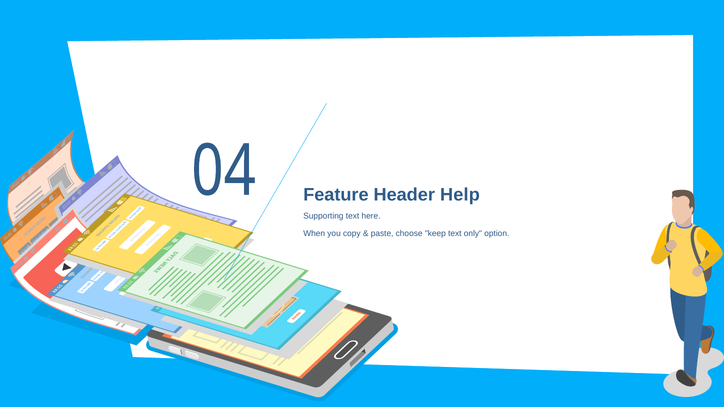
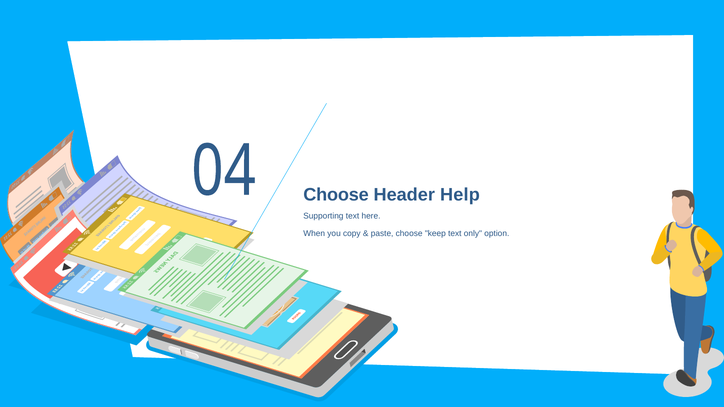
Feature: Feature -> Choose (336, 195)
